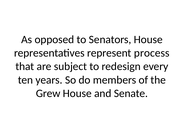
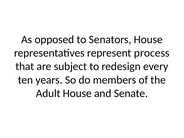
Grew: Grew -> Adult (48, 93)
